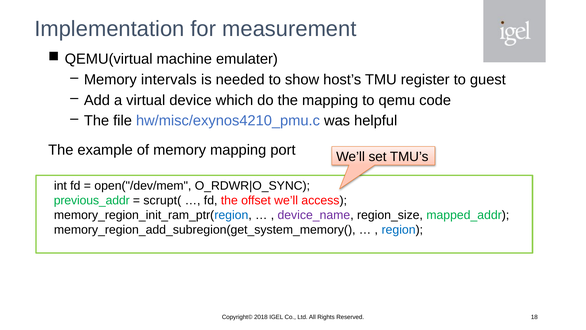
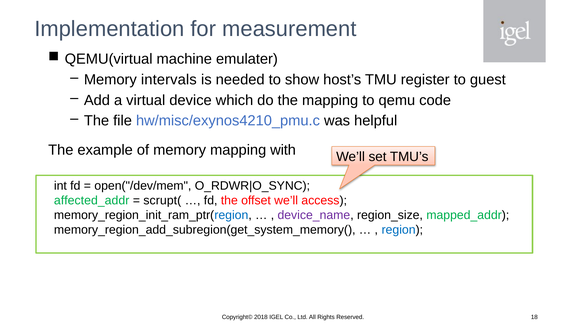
port: port -> with (283, 150)
previous_addr: previous_addr -> affected_addr (92, 200)
